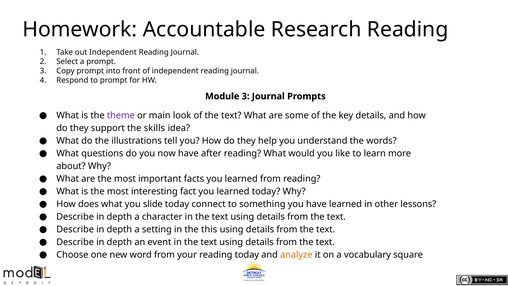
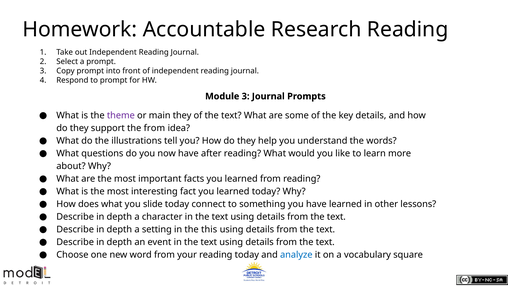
main look: look -> they (182, 115)
the skills: skills -> from (154, 128)
analyze colour: orange -> blue (296, 255)
